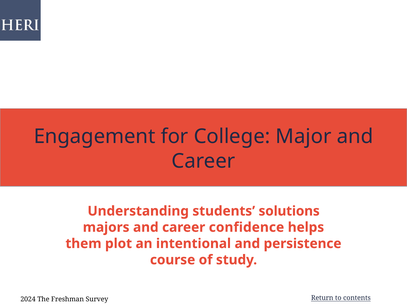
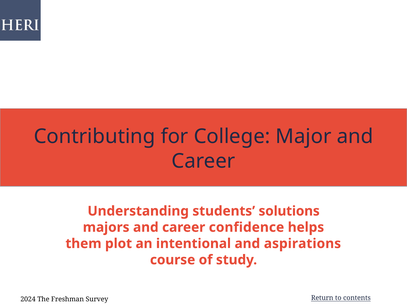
Engagement: Engagement -> Contributing (95, 137)
persistence: persistence -> aspirations (302, 244)
